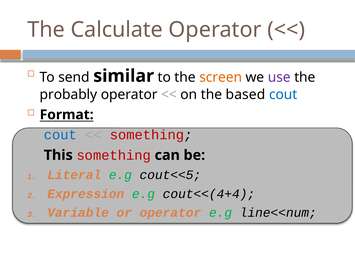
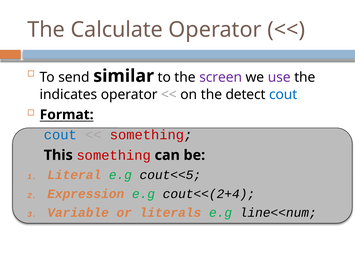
screen colour: orange -> purple (221, 77)
probably: probably -> indicates (68, 94)
based: based -> detect (246, 94)
cout<<(4+4: cout<<(4+4 -> cout<<(2+4 (209, 193)
or operator: operator -> literals (170, 212)
